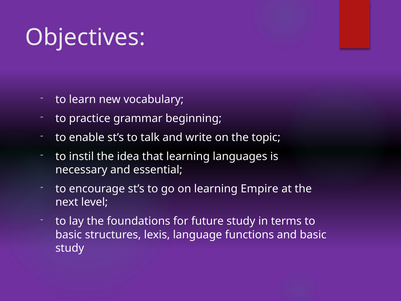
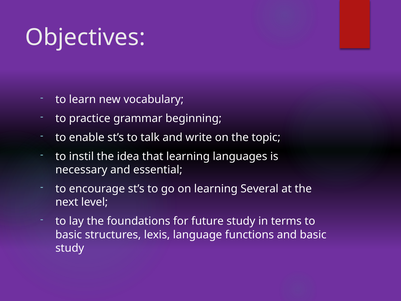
Empire: Empire -> Several (260, 189)
